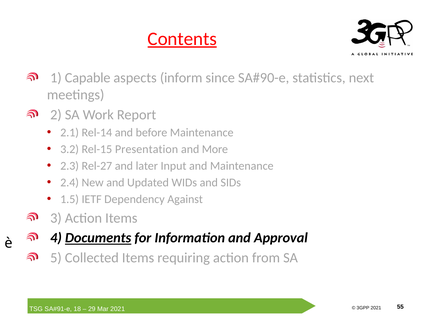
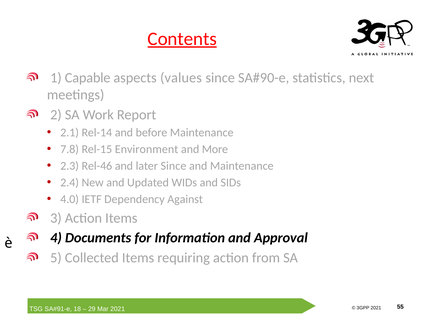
inform: inform -> values (181, 78)
3.2: 3.2 -> 7.8 (70, 149)
Presentation: Presentation -> Environment (147, 149)
Rel-27: Rel-27 -> Rel-46 (97, 166)
later Input: Input -> Since (173, 166)
1.5: 1.5 -> 4.0 (70, 199)
Documents underline: present -> none (98, 237)
